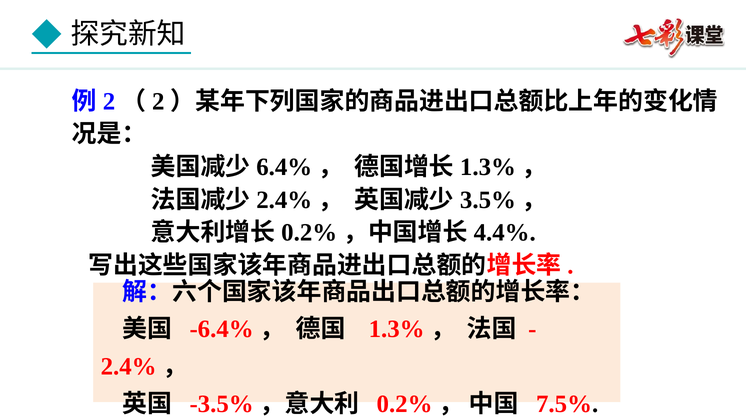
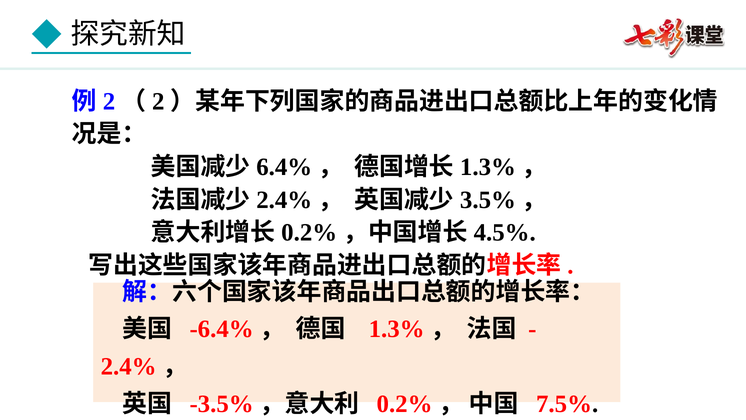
4.4%: 4.4% -> 4.5% (505, 233)
